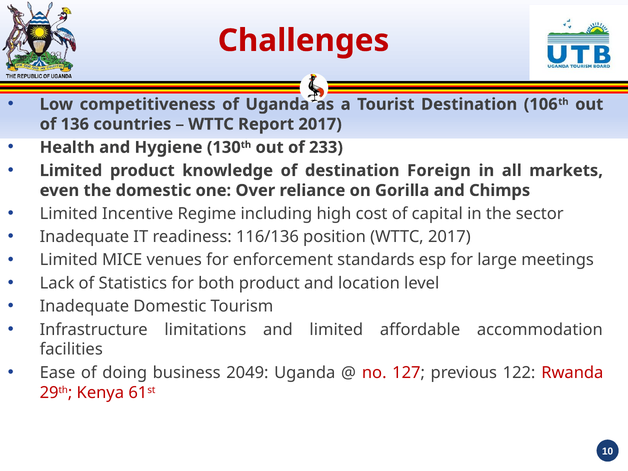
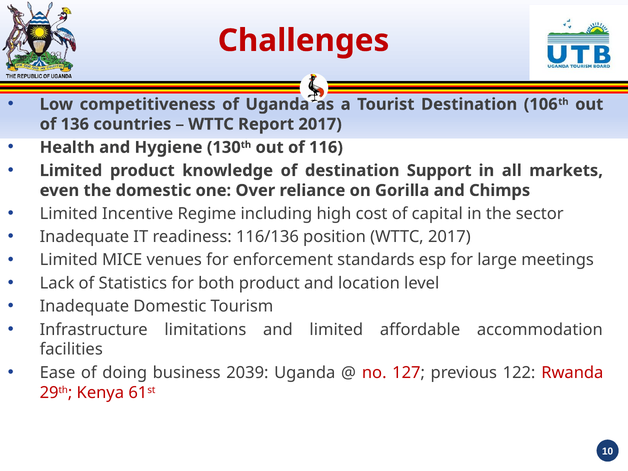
233: 233 -> 116 (326, 147)
Foreign: Foreign -> Support (439, 171)
2049: 2049 -> 2039 (247, 373)
